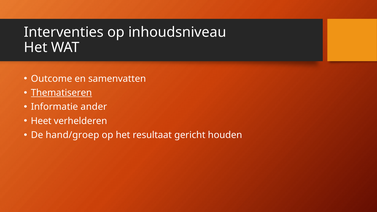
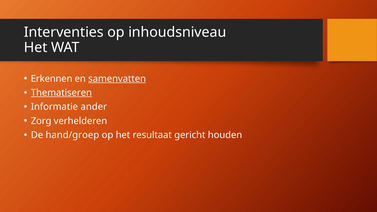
Outcome: Outcome -> Erkennen (52, 79)
samenvatten underline: none -> present (117, 79)
Heet: Heet -> Zorg (41, 121)
